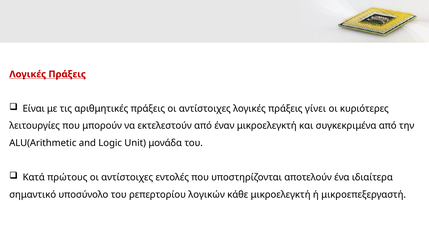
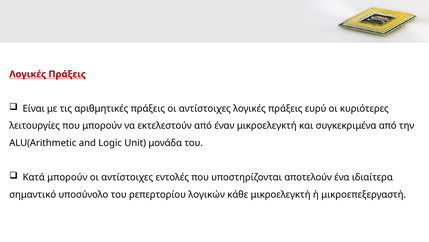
γίνει: γίνει -> ευρύ (316, 108)
Κατά πρώτους: πρώτους -> μπορούν (67, 177)
